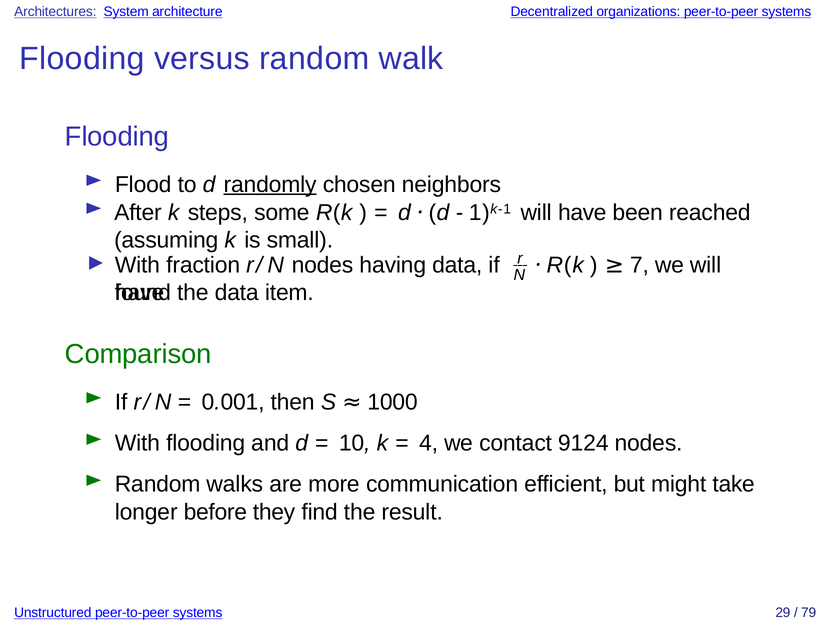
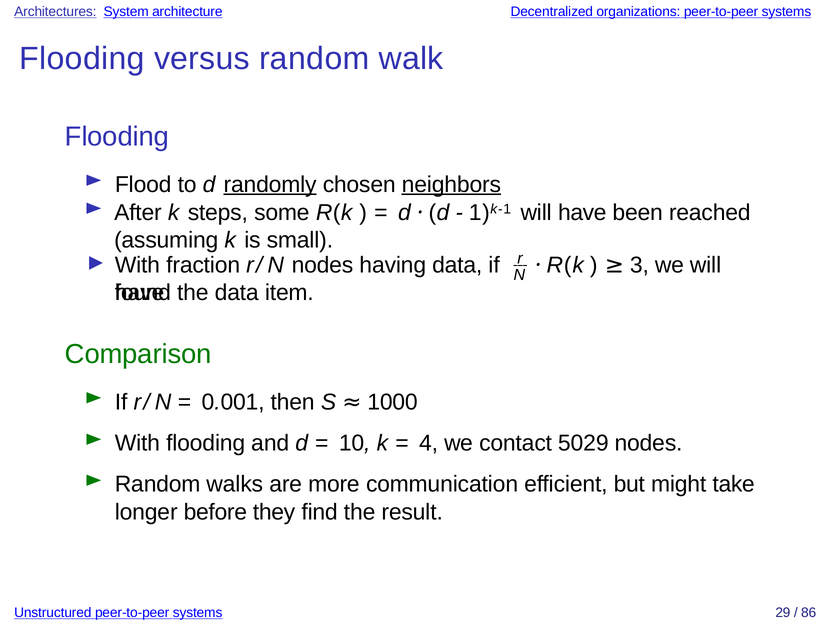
neighbors underline: none -> present (451, 184)
7: 7 -> 3 (639, 265)
9124: 9124 -> 5029 (583, 443)
79: 79 -> 86 (809, 612)
